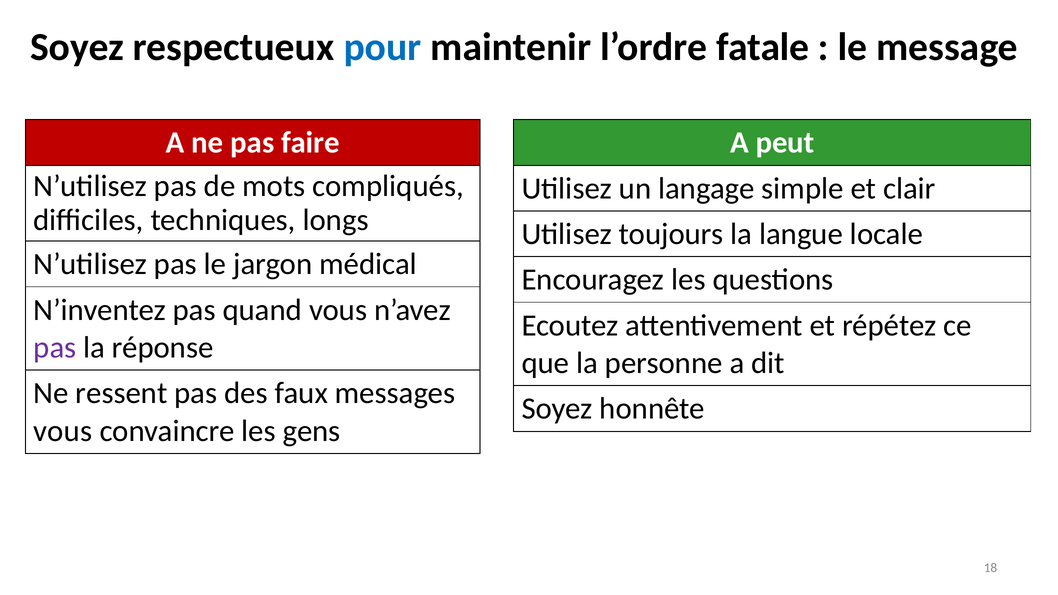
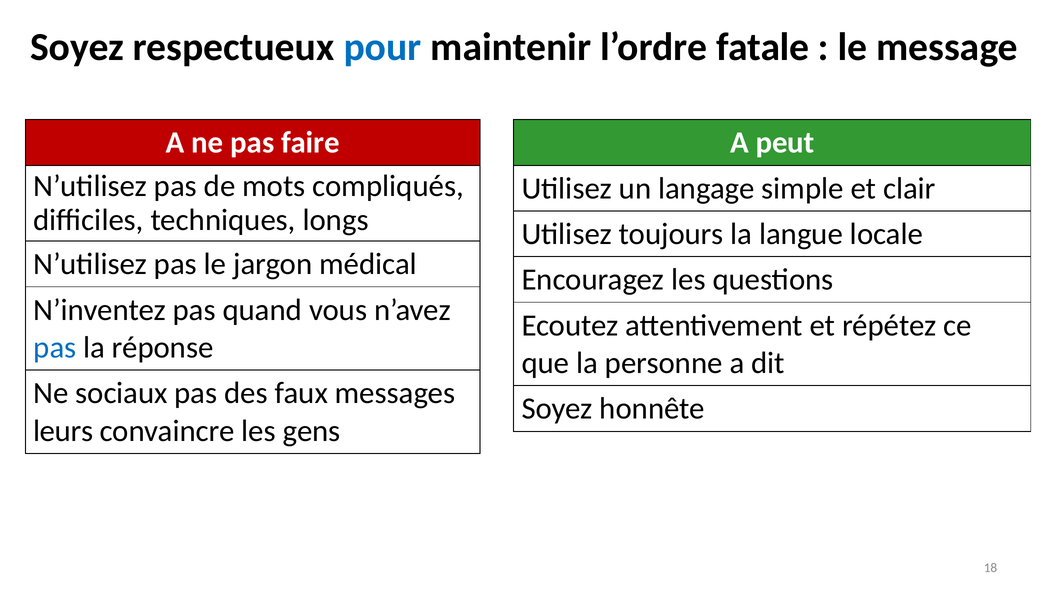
pas colour: purple -> blue (55, 348)
ressent: ressent -> sociaux (122, 393)
vous: vous -> leurs (63, 431)
